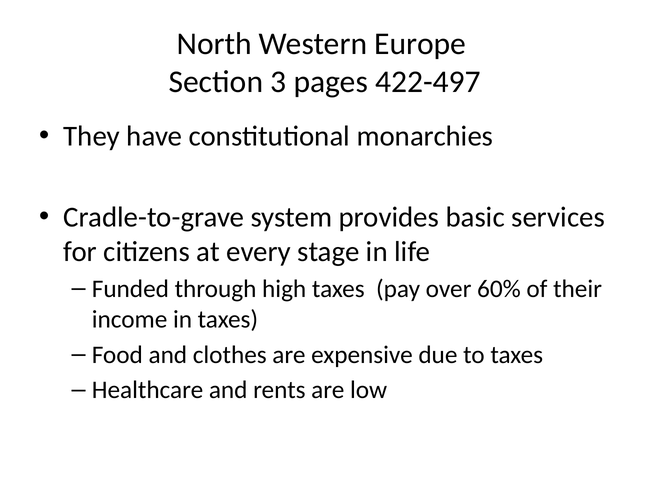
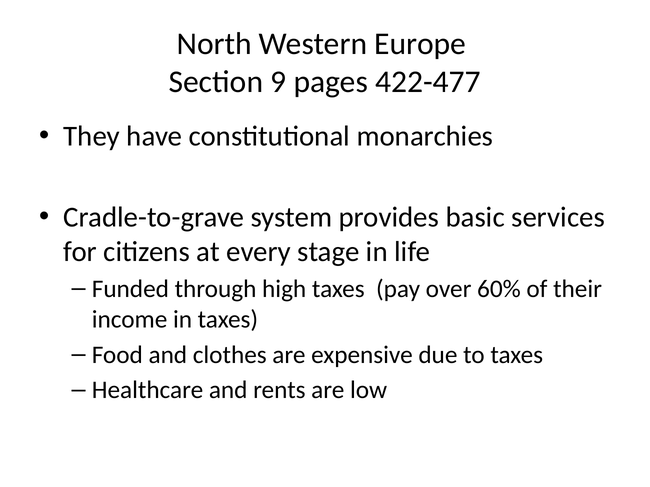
3: 3 -> 9 (278, 82)
422-497: 422-497 -> 422-477 (428, 82)
